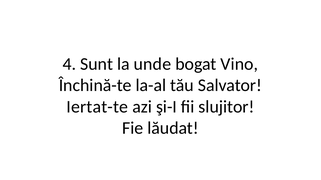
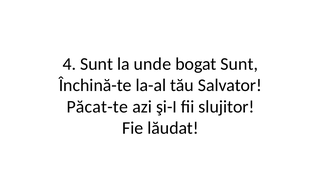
bogat Vino: Vino -> Sunt (239, 64)
Iertat-te: Iertat-te -> Păcat-te (97, 107)
